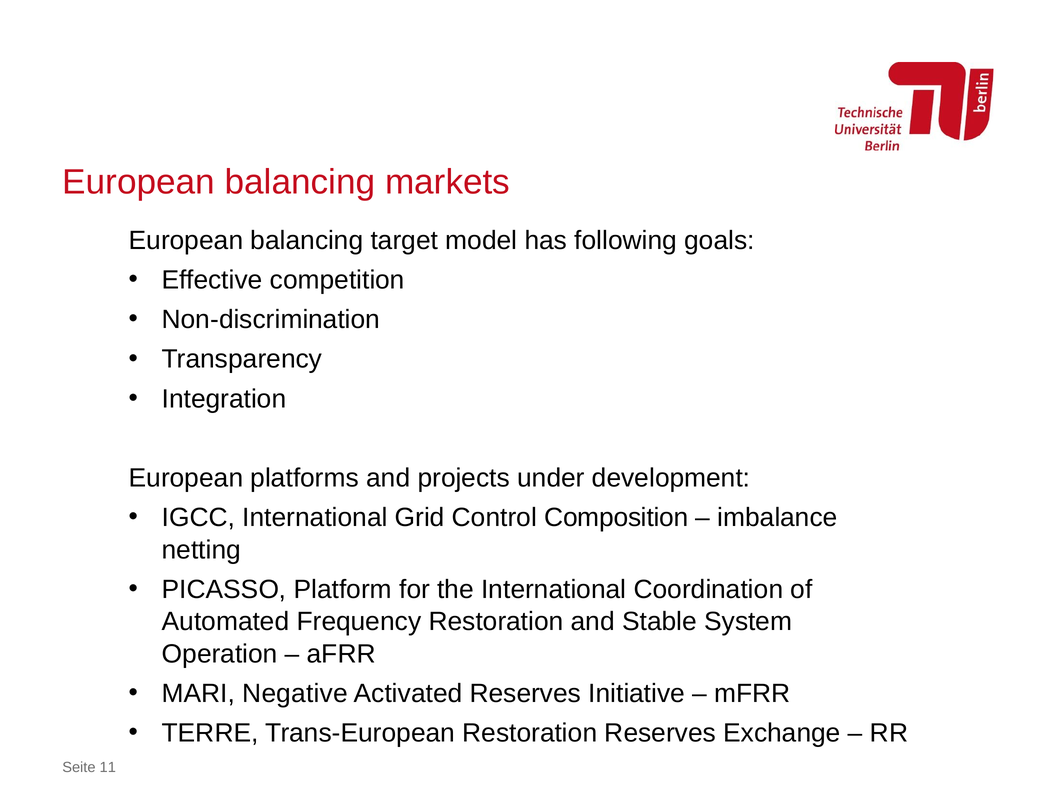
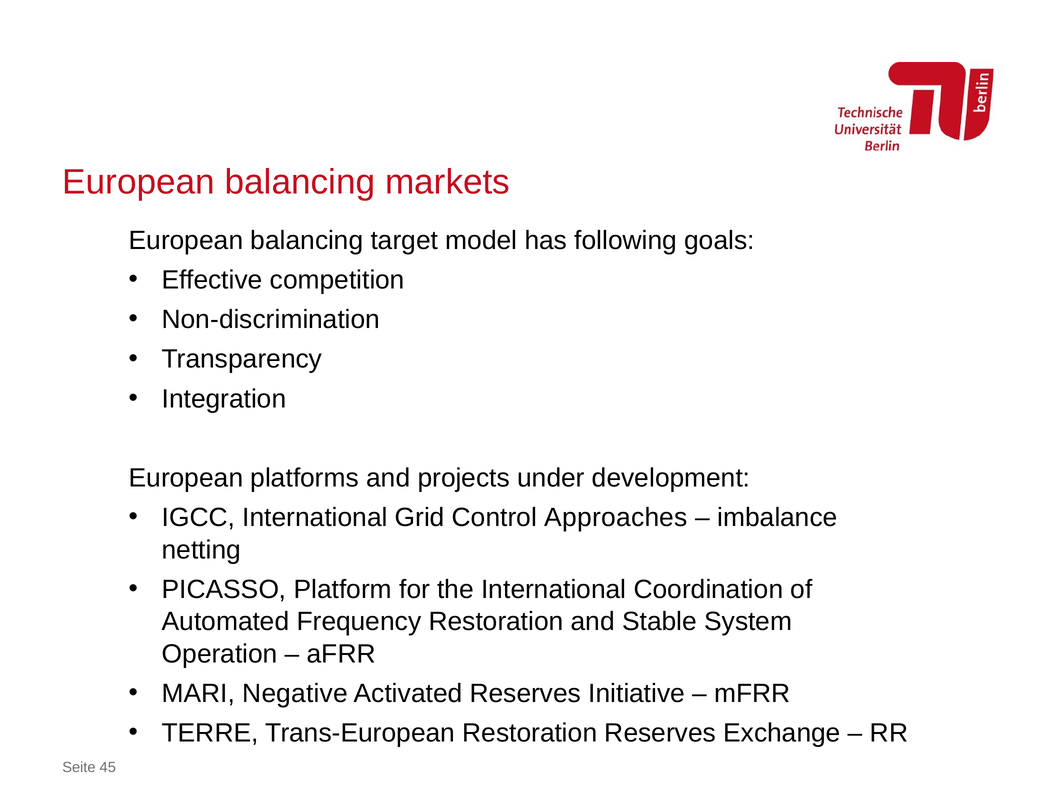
Composition: Composition -> Approaches (616, 518)
11: 11 -> 45 (108, 767)
